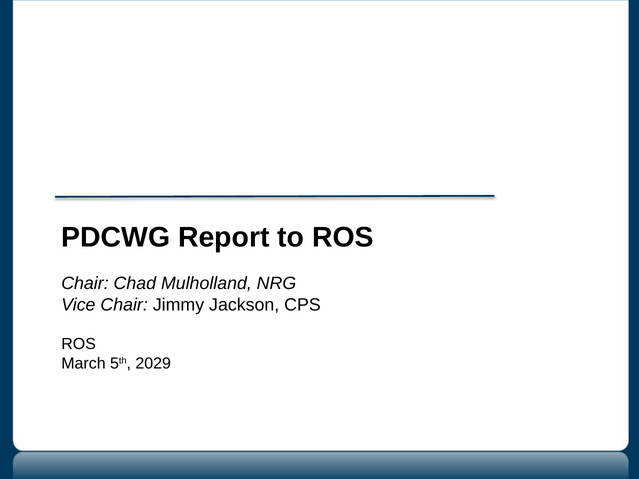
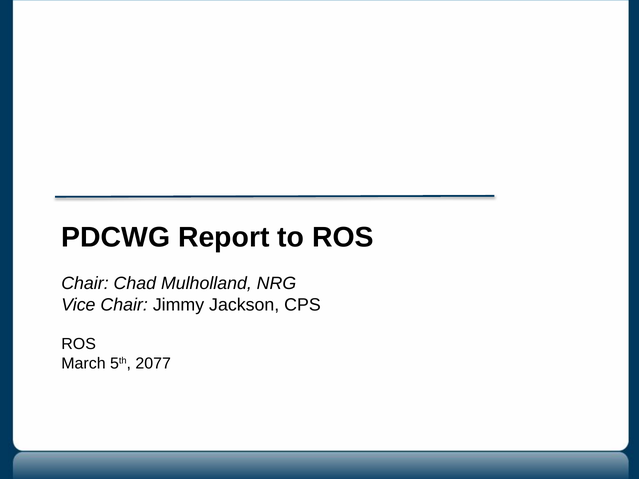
2029: 2029 -> 2077 (153, 363)
